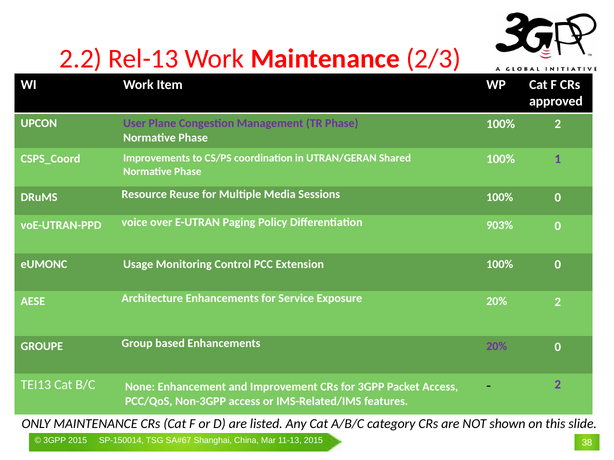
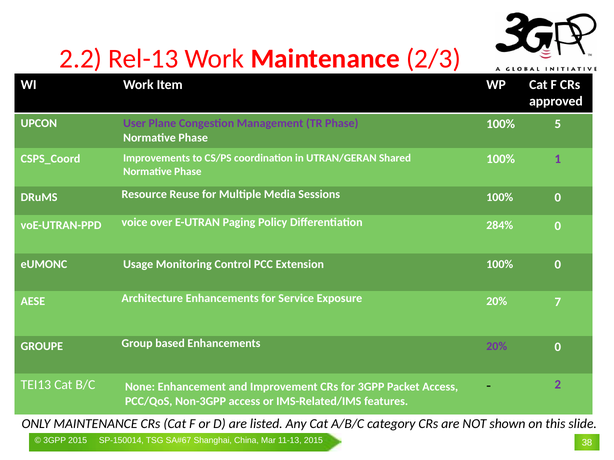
100% 2: 2 -> 5 (558, 124)
903%: 903% -> 284% (500, 225)
20% 2: 2 -> 7 (558, 302)
